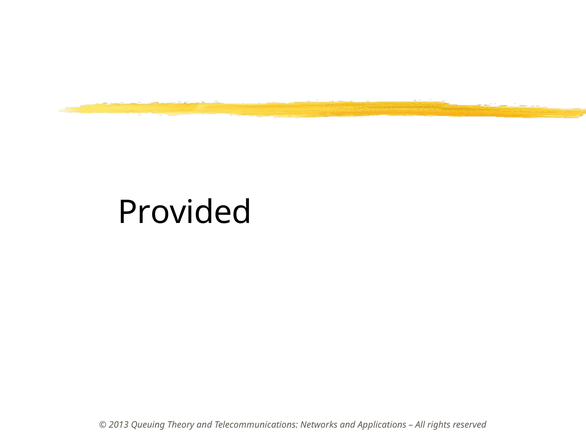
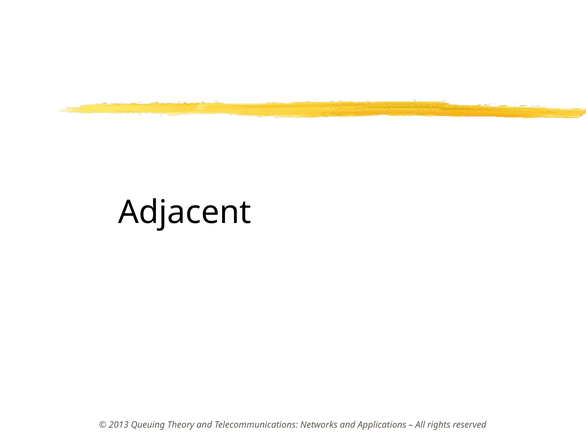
Provided: Provided -> Adjacent (185, 212)
